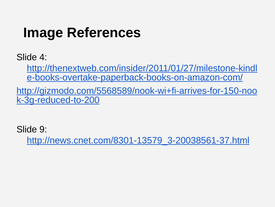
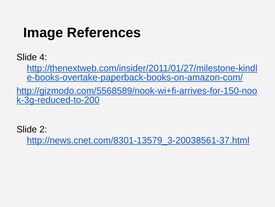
9: 9 -> 2 (43, 129)
